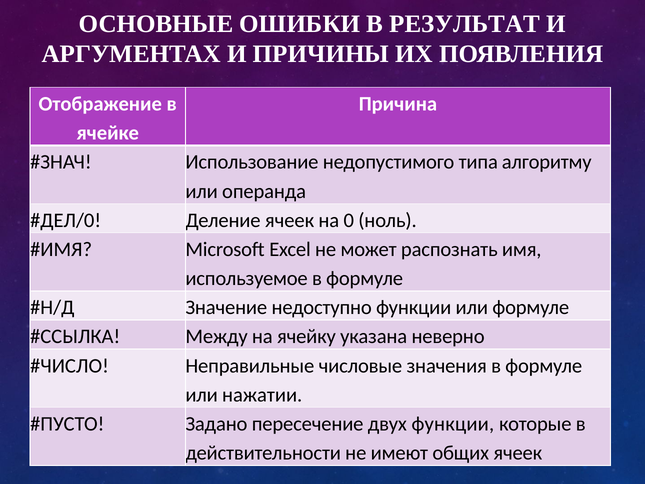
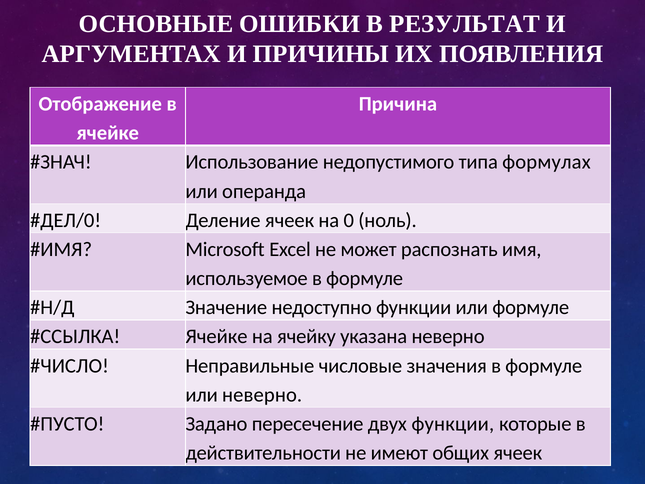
алгоритму: алгоритму -> формулах (546, 162)
Между: Между -> Ячейке (217, 337)
или нажатии: нажатии -> неверно (262, 395)
